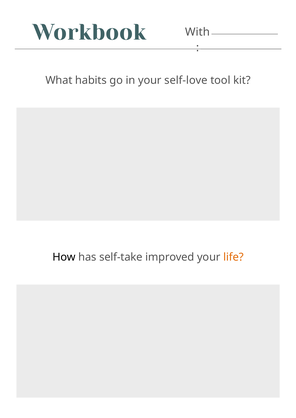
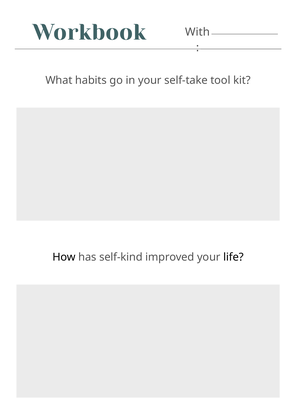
self-love: self-love -> self-take (186, 81)
self-take: self-take -> self-kind (121, 258)
life colour: orange -> black (233, 258)
